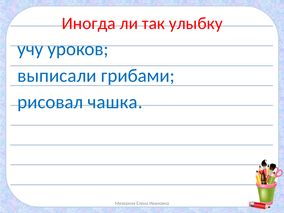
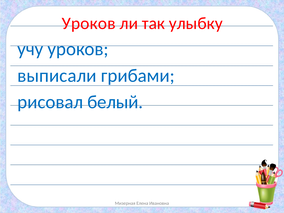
Иногда: Иногда -> Уроков (89, 23)
чашка: чашка -> белый (115, 102)
